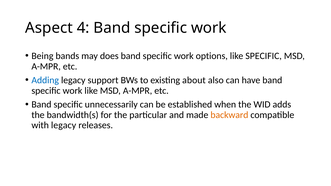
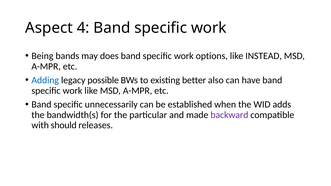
like SPECIFIC: SPECIFIC -> INSTEAD (264, 56)
support: support -> possible (103, 80)
about: about -> better (194, 80)
backward colour: orange -> purple (229, 115)
with legacy: legacy -> should (64, 125)
